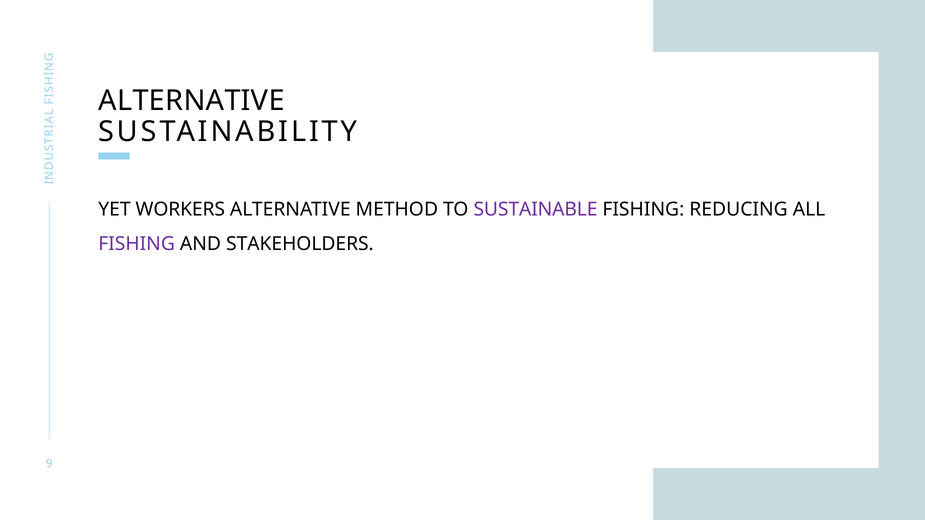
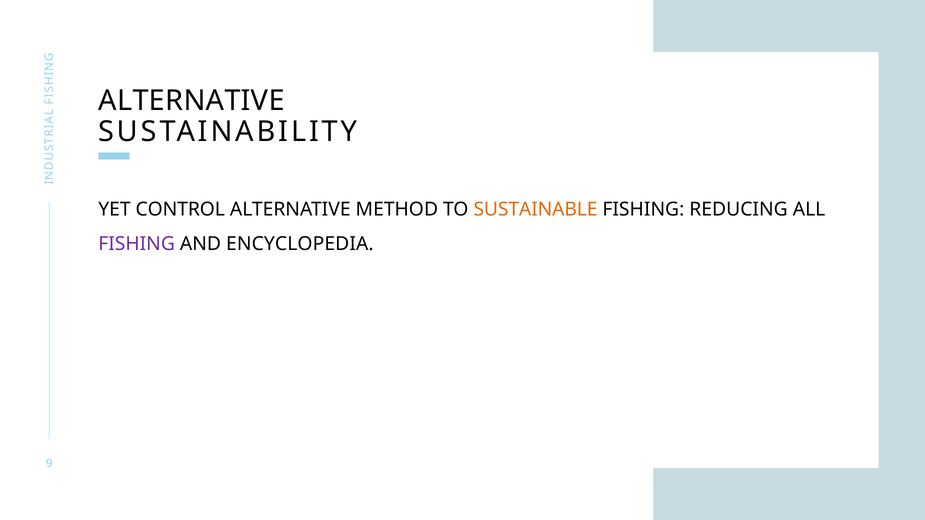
WORKERS: WORKERS -> CONTROL (180, 209)
SUSTAINABLE colour: purple -> orange (536, 209)
STAKEHOLDERS: STAKEHOLDERS -> ENCYCLOPEDIA (300, 244)
